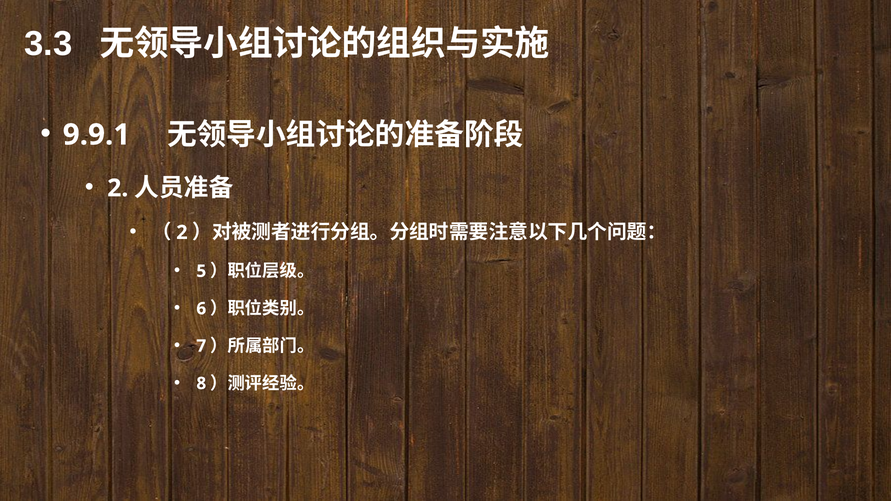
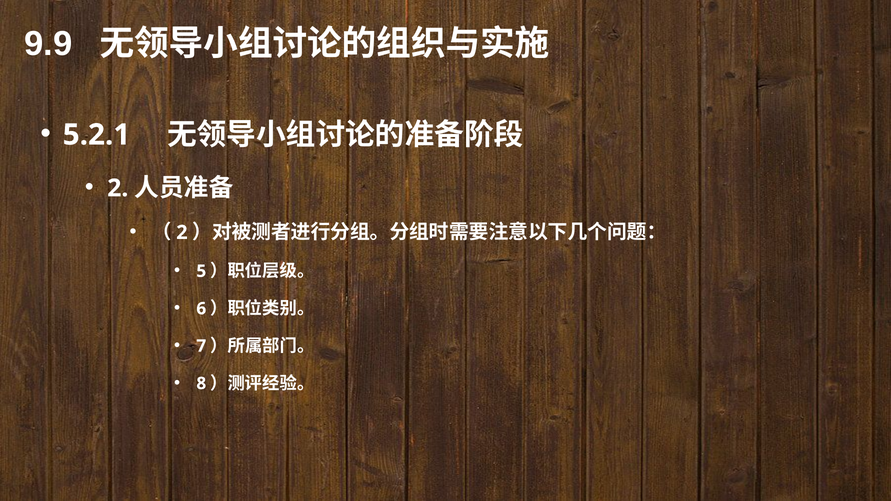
3.3: 3.3 -> 9.9 (48, 44)
9.9.1: 9.9.1 -> 5.2.1 (97, 135)
